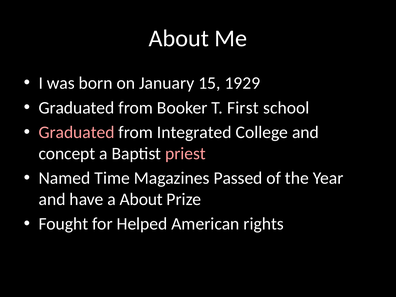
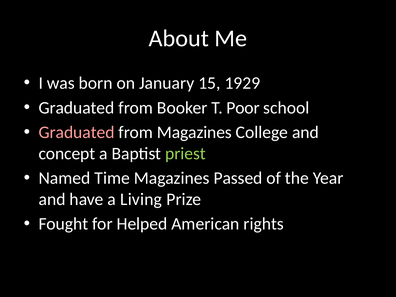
First: First -> Poor (243, 108)
from Integrated: Integrated -> Magazines (194, 132)
priest colour: pink -> light green (185, 153)
a About: About -> Living (141, 199)
